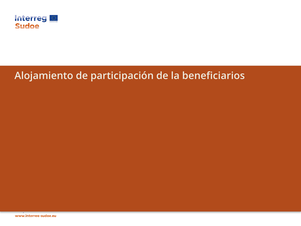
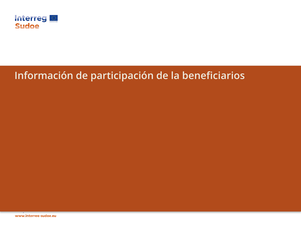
Alojamiento: Alojamiento -> Información (44, 76)
